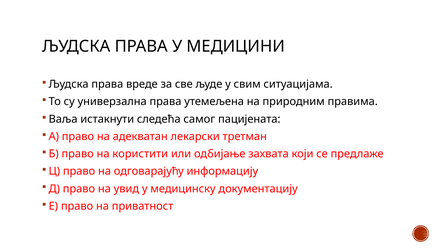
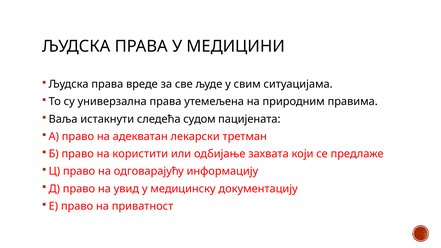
самог: самог -> судом (199, 119)
